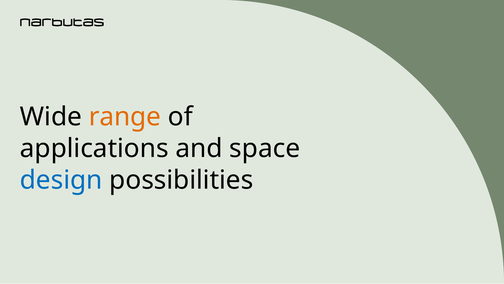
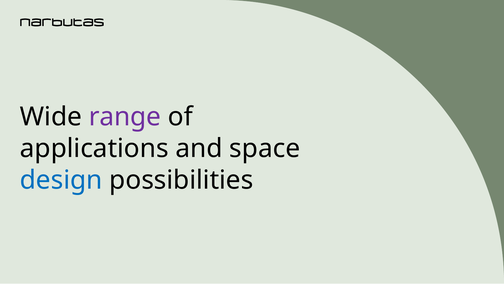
range colour: orange -> purple (125, 117)
